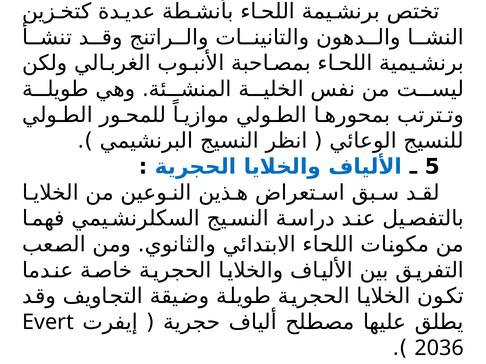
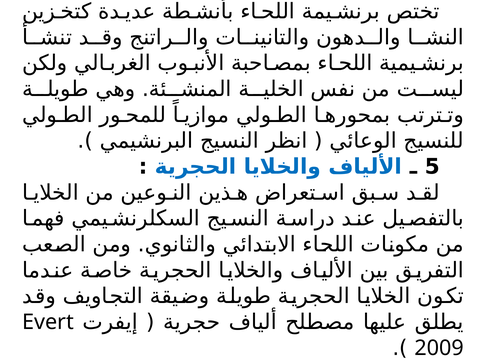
2036: 2036 -> 2009 (439, 348)
